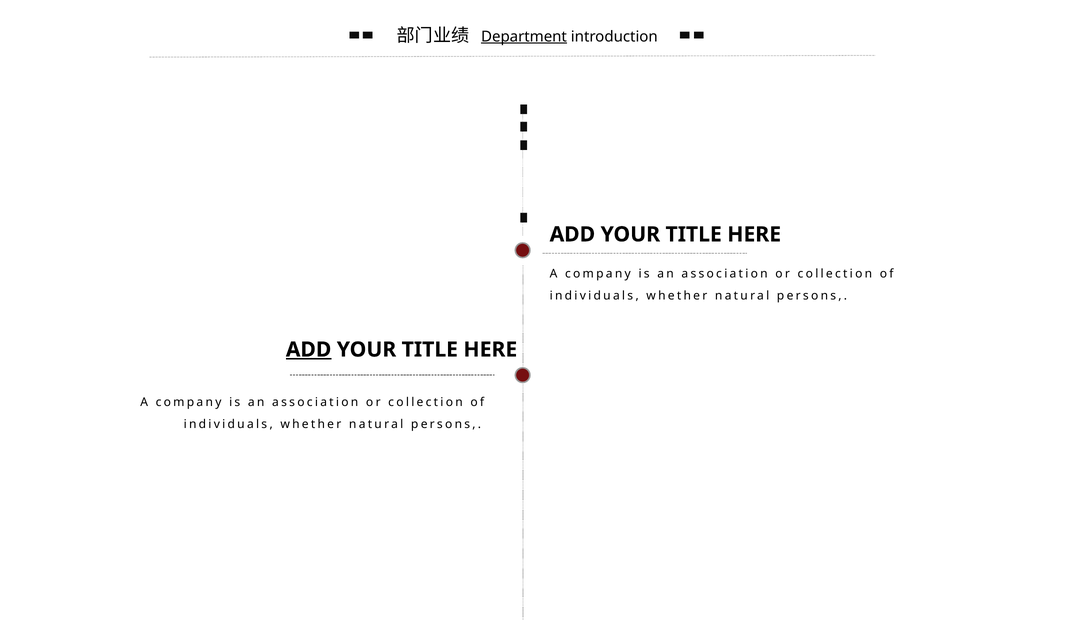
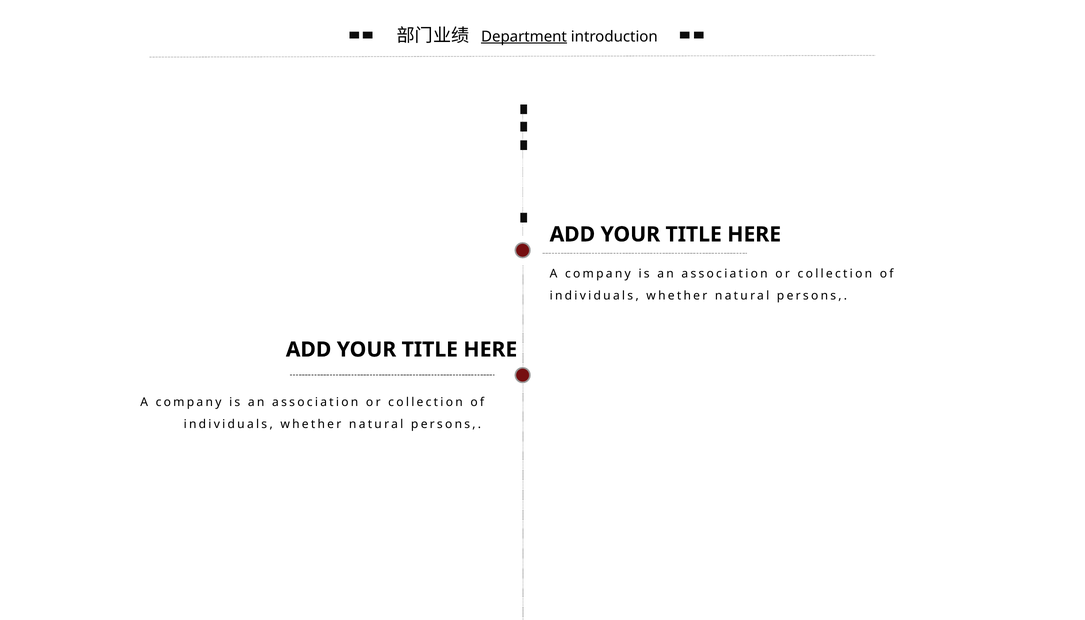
ADD underline: present -> none (309, 349)
